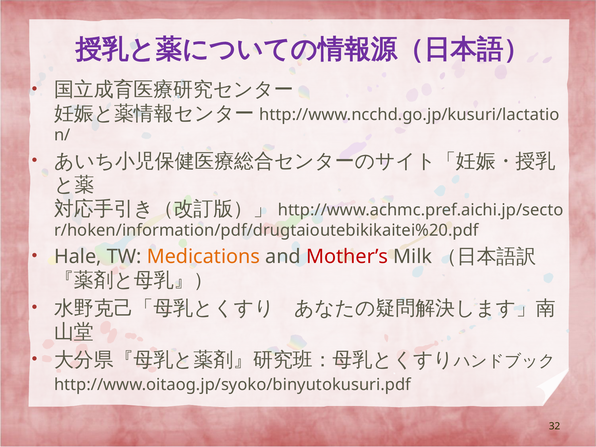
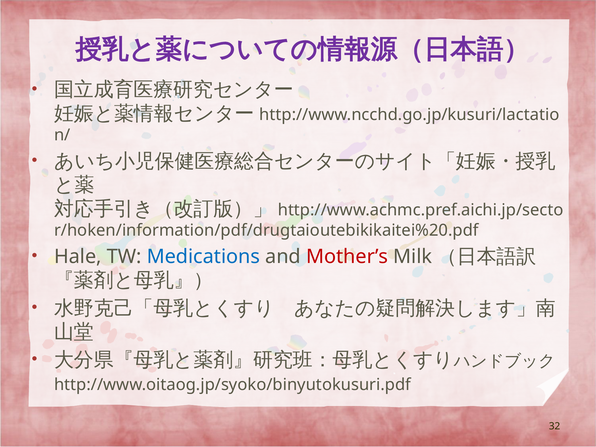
Medications colour: orange -> blue (203, 257)
